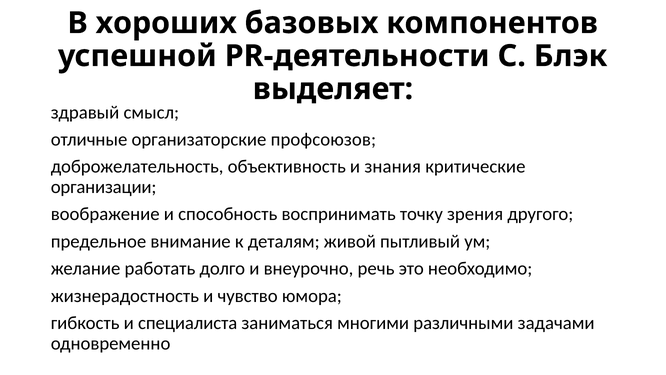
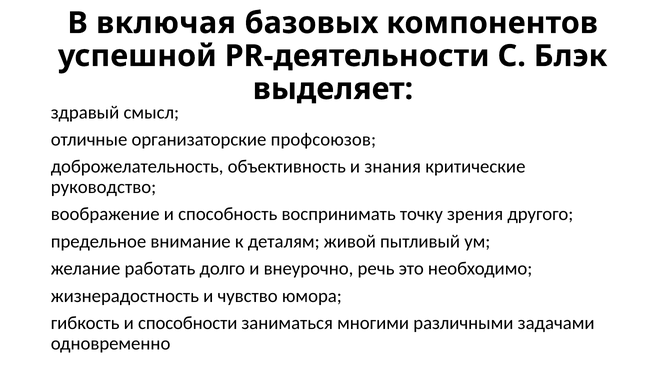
хороших: хороших -> включая (166, 23)
организации: организации -> руководство (103, 187)
специалиста: специалиста -> способности (188, 323)
